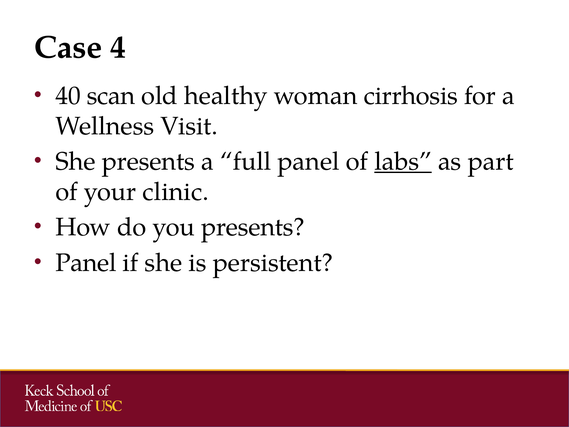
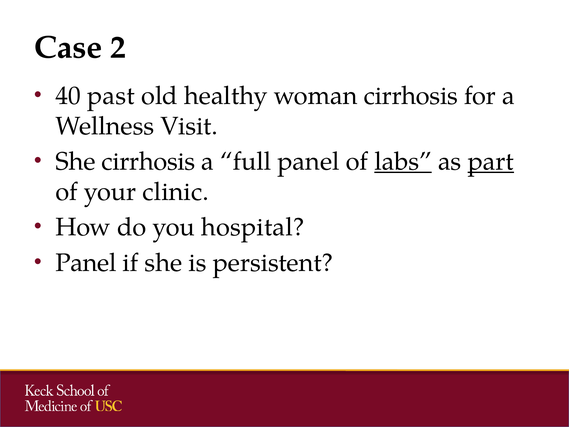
4: 4 -> 2 (118, 47)
scan: scan -> past (111, 96)
She presents: presents -> cirrhosis (148, 161)
part underline: none -> present (491, 161)
you presents: presents -> hospital (253, 227)
